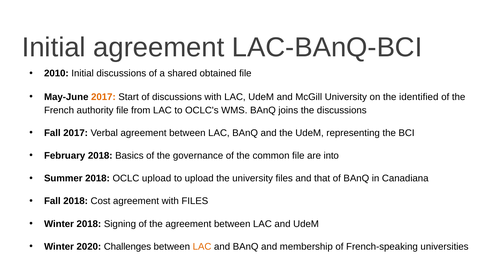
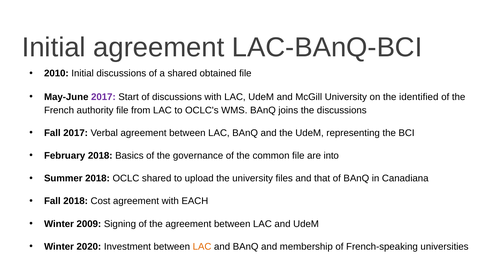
2017 colour: orange -> purple (103, 97)
OCLC upload: upload -> shared (157, 178)
with FILES: FILES -> EACH (195, 201)
Winter 2018: 2018 -> 2009 (89, 224)
Challenges: Challenges -> Investment (127, 246)
